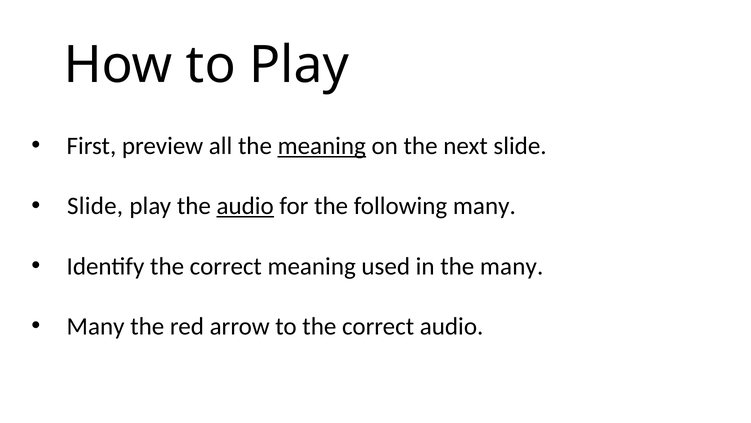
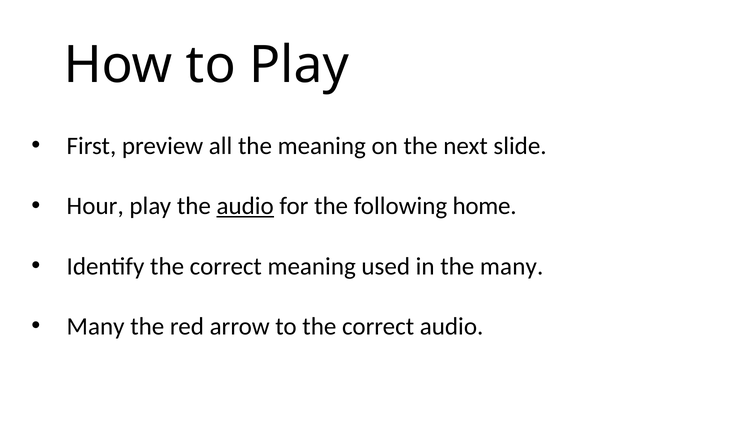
meaning underline: present -> none (322, 146)
Slide: Slide -> Hour (95, 206)
following many: many -> home (485, 206)
